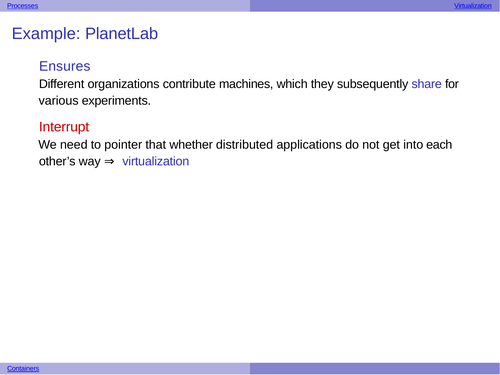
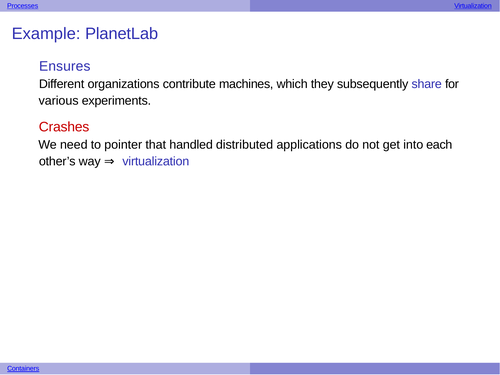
Interrupt: Interrupt -> Crashes (64, 127)
whether: whether -> handled (191, 145)
